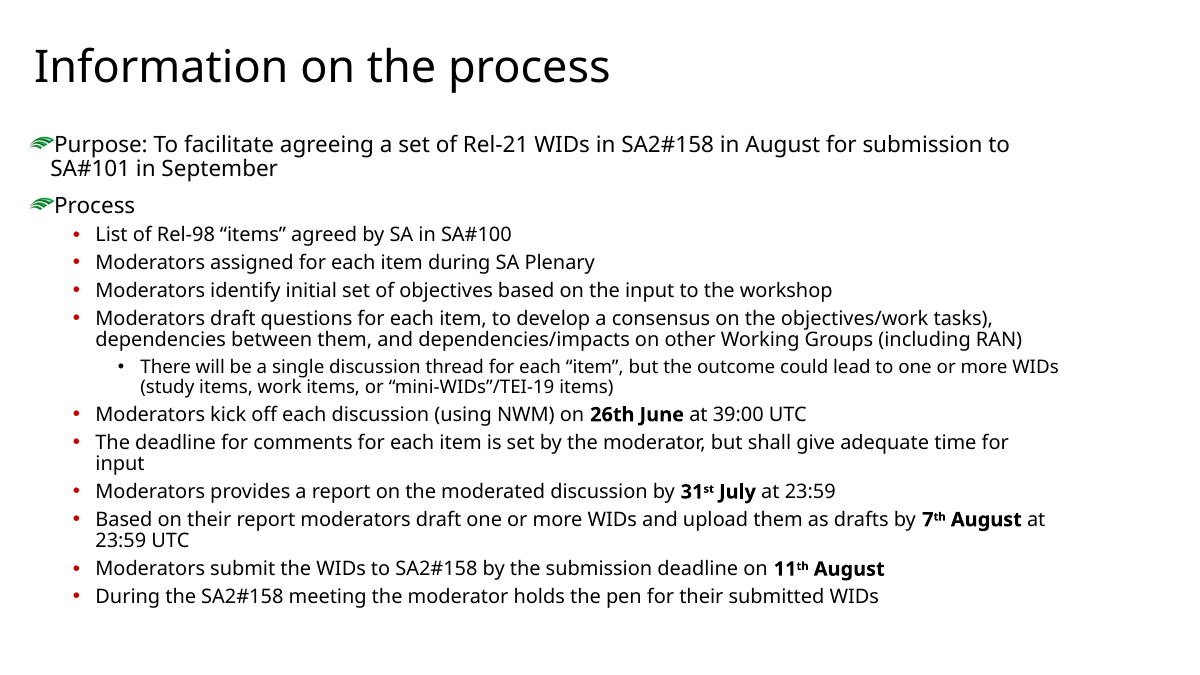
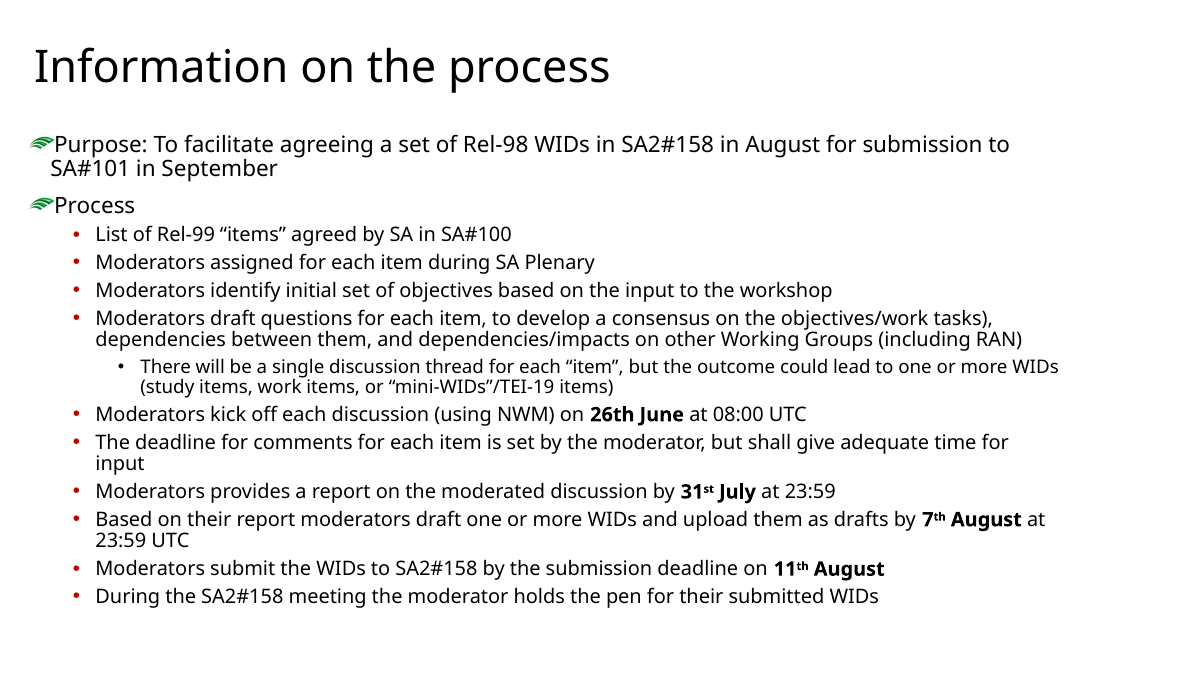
Rel-21: Rel-21 -> Rel-98 (496, 145)
Rel-98: Rel-98 -> Rel-99 (186, 235)
39:00: 39:00 -> 08:00 (738, 415)
